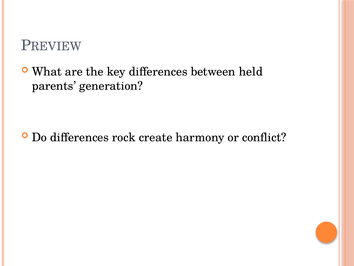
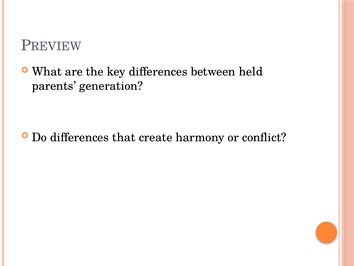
rock: rock -> that (124, 137)
